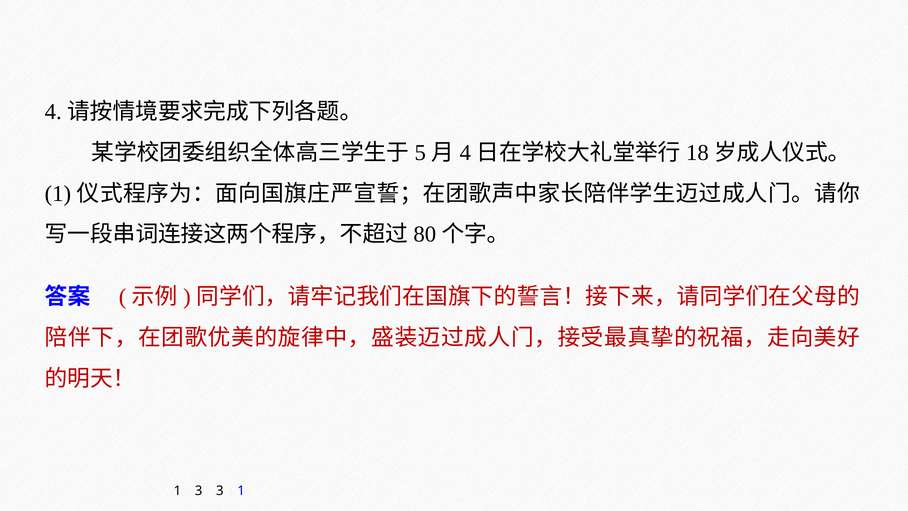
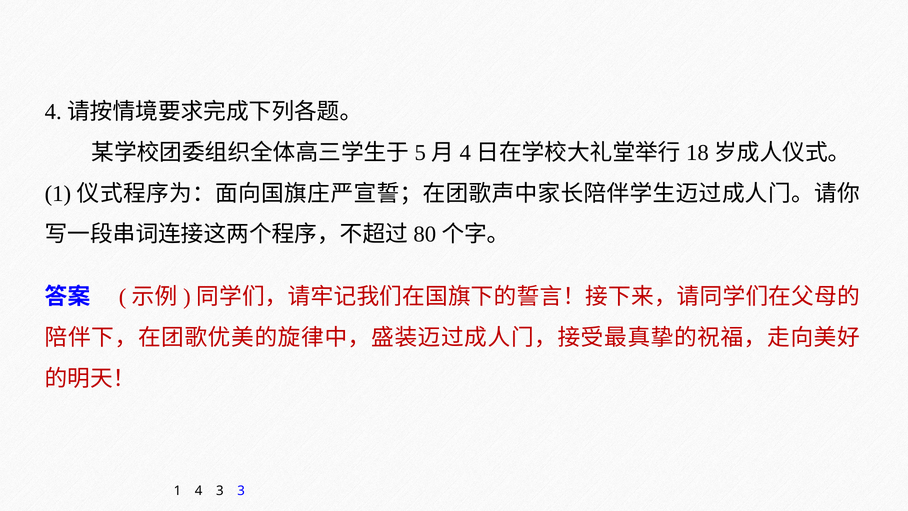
1 3: 3 -> 4 (199, 491)
3 1: 1 -> 3 (241, 491)
